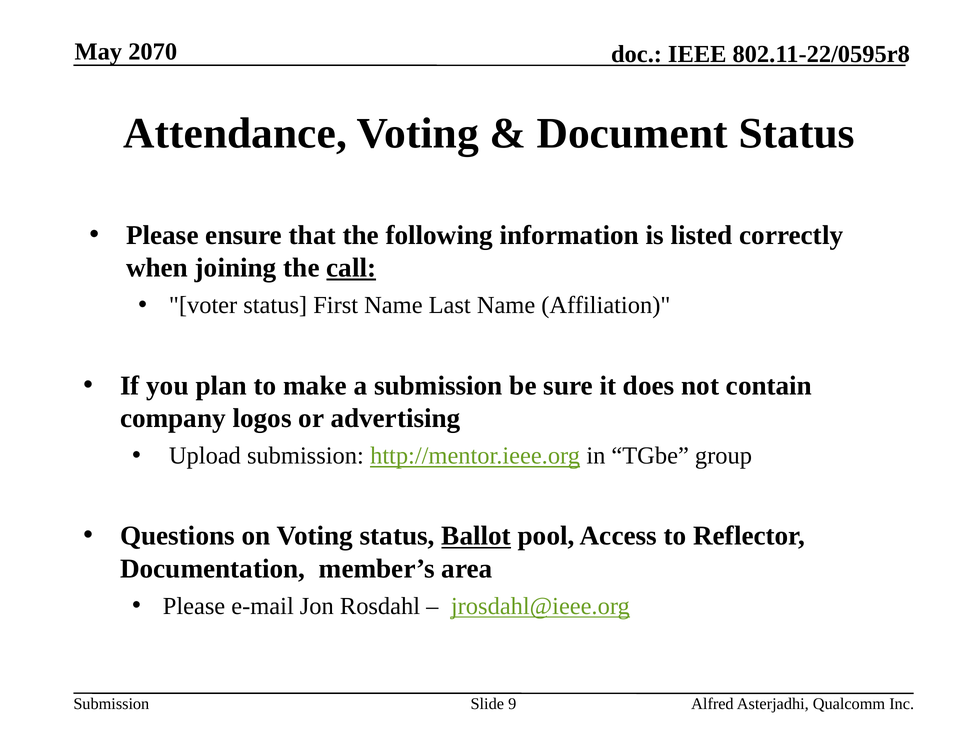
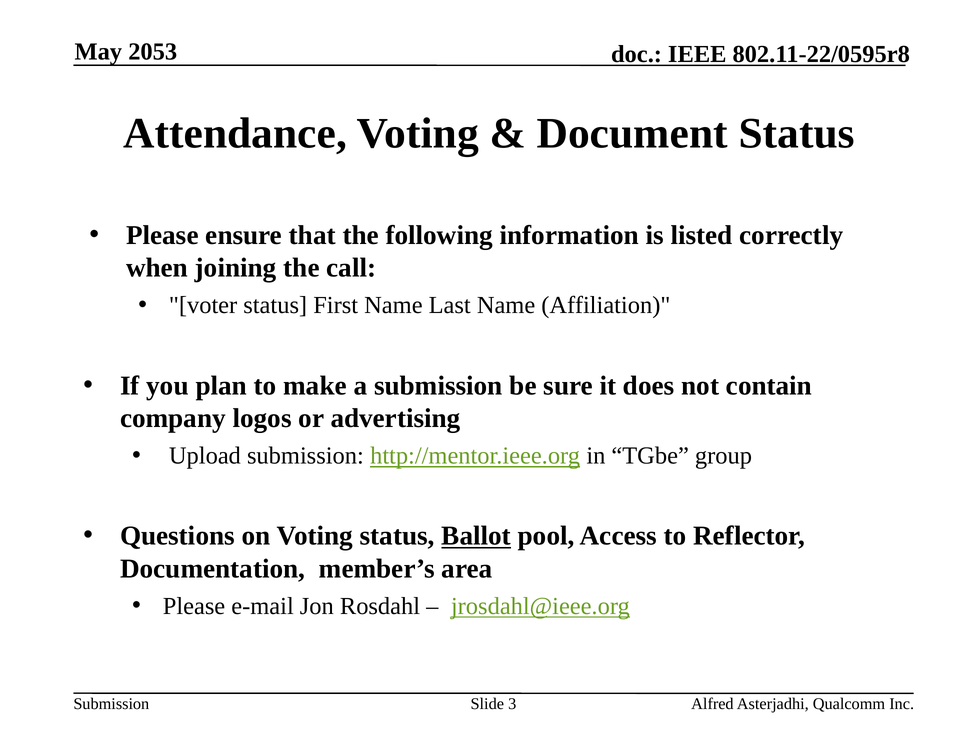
2070: 2070 -> 2053 (153, 52)
call underline: present -> none (351, 268)
9: 9 -> 3 (512, 704)
